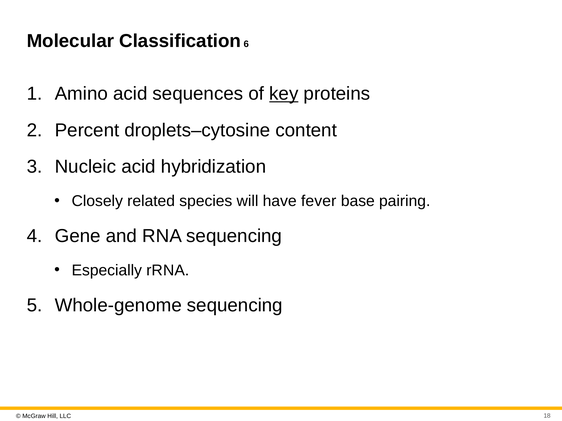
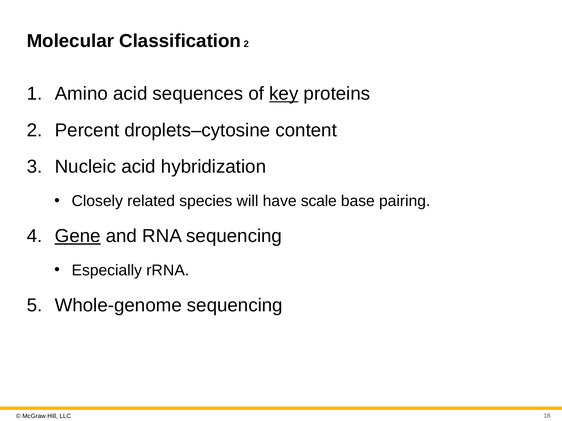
Classification 6: 6 -> 2 (246, 44)
fever: fever -> scale (319, 201)
Gene underline: none -> present (78, 236)
